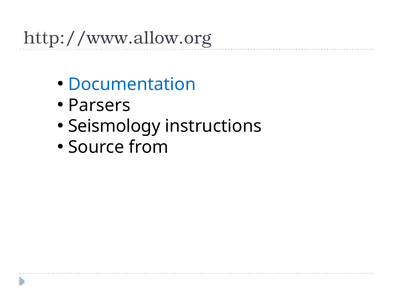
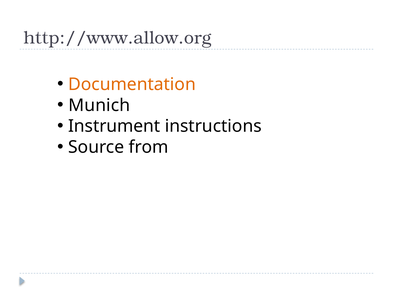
Documentation colour: blue -> orange (132, 84)
Parsers: Parsers -> Munich (99, 105)
Seismology: Seismology -> Instrument (114, 126)
